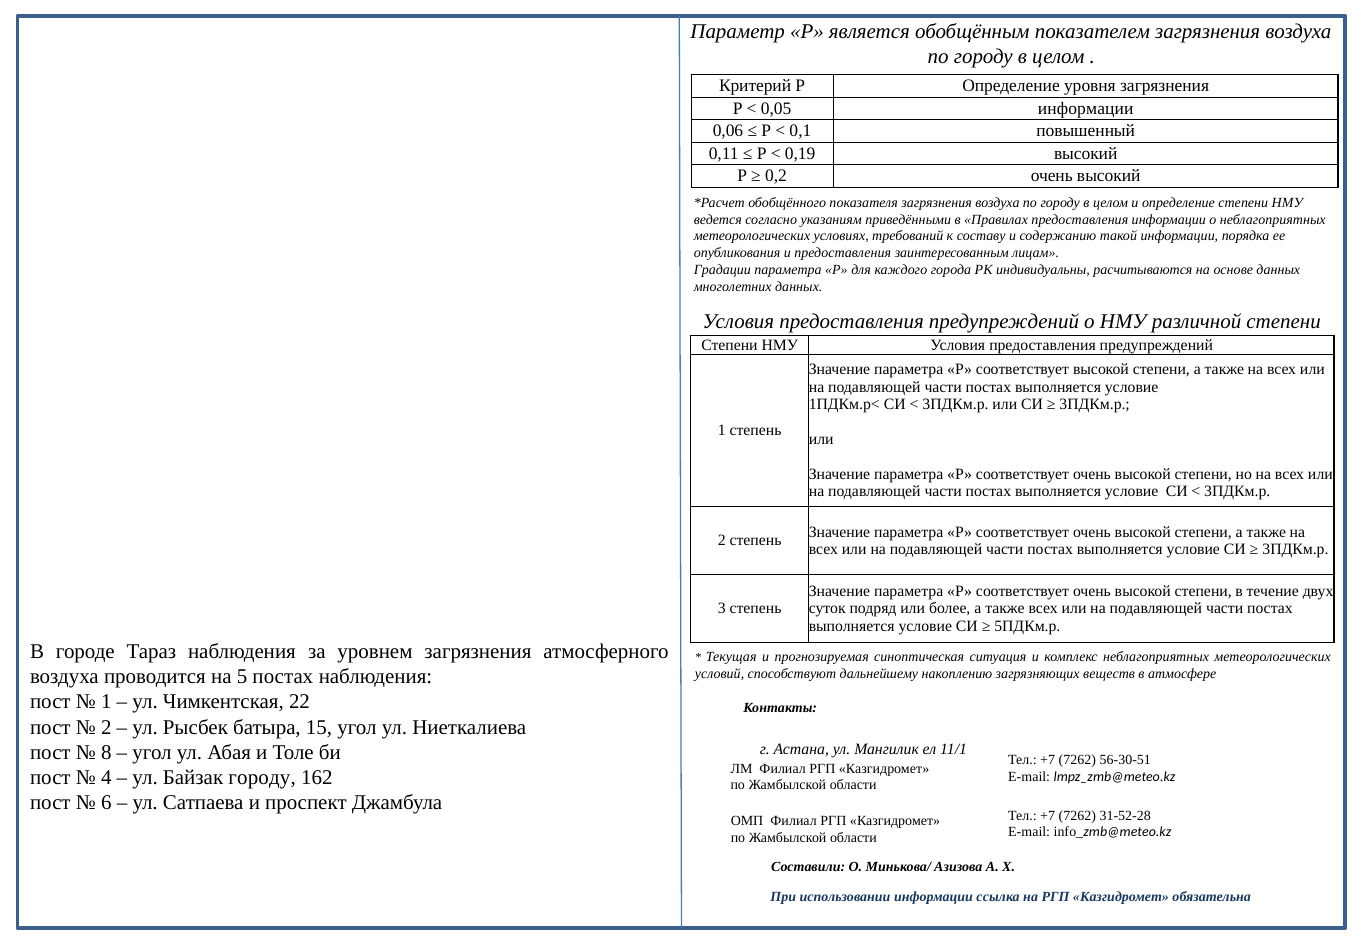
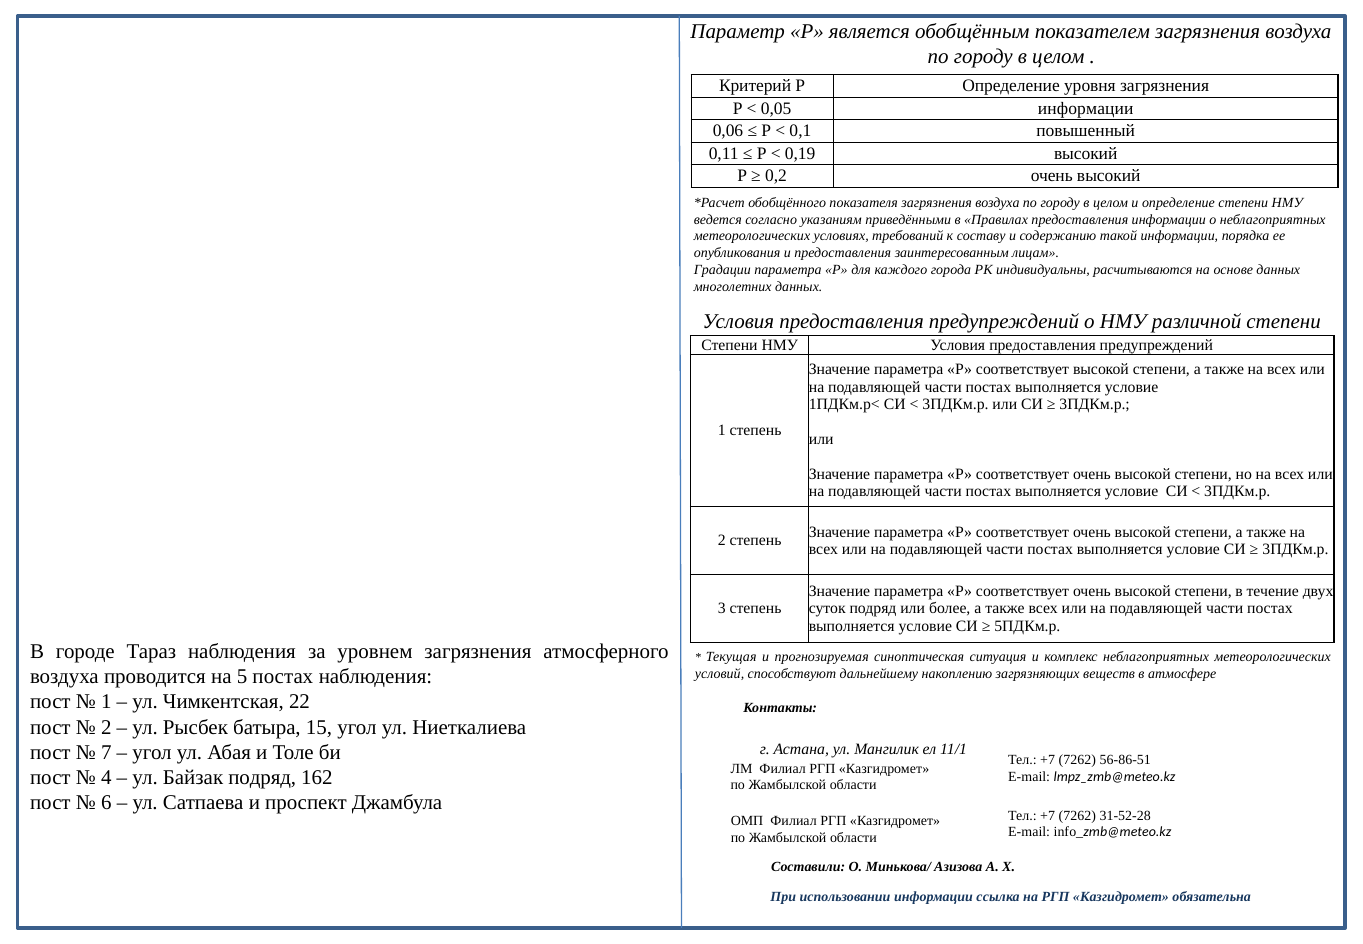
8: 8 -> 7 (106, 752)
56-30-51: 56-30-51 -> 56-86-51 (1125, 760)
Байзак городу: городу -> подряд (262, 777)
